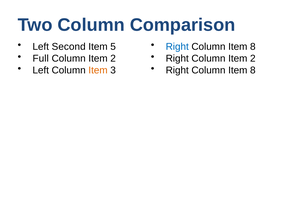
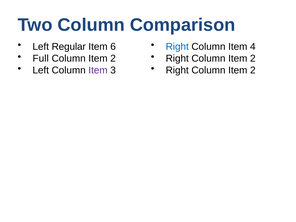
Second: Second -> Regular (69, 47)
5: 5 -> 6 (113, 47)
8: 8 -> 4 (253, 47)
Item colour: orange -> purple (98, 70)
8: 8 -> 2 (253, 70)
